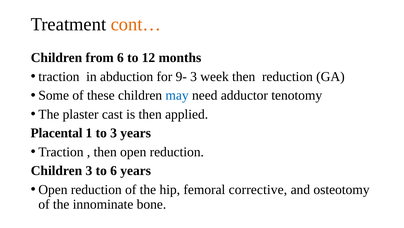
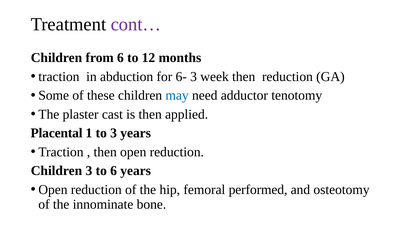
cont… colour: orange -> purple (136, 24)
9-: 9- -> 6- (181, 76)
corrective: corrective -> performed (258, 189)
